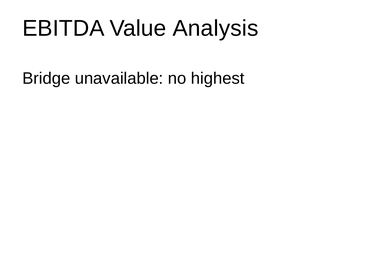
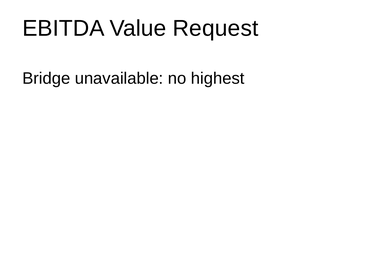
Analysis: Analysis -> Request (216, 28)
